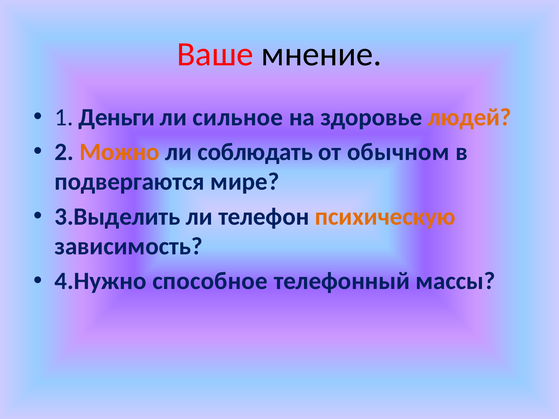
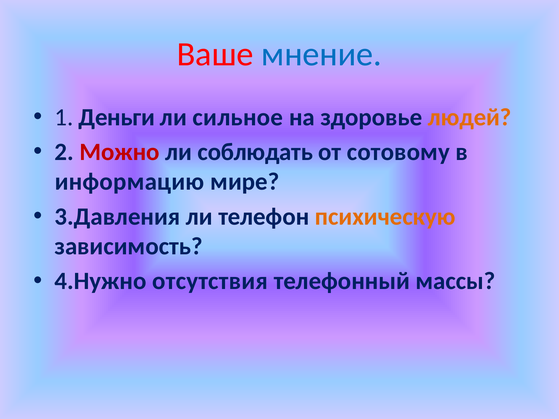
мнение colour: black -> blue (322, 54)
Можно colour: orange -> red (119, 152)
обычном: обычном -> сотовому (398, 152)
подвергаются: подвергаются -> информацию (129, 182)
3.Выделить: 3.Выделить -> 3.Давления (117, 217)
способное: способное -> отсутствия (210, 281)
